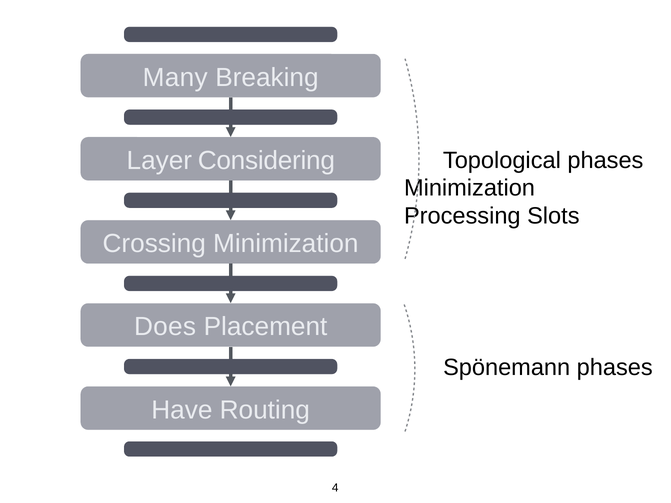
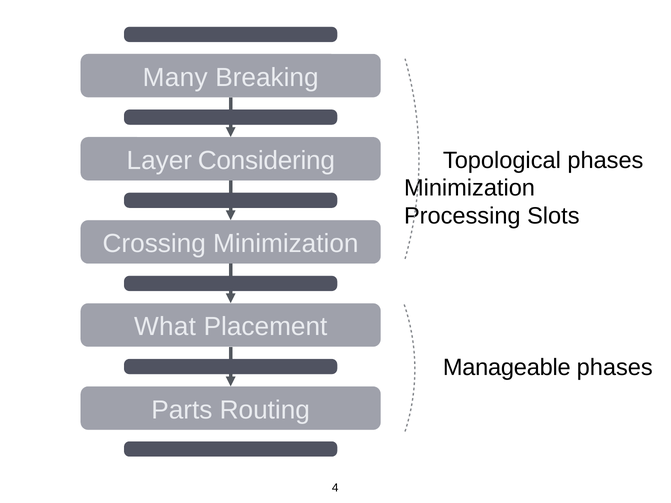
Does: Does -> What (165, 327)
Spönemann: Spönemann -> Manageable (507, 368)
Have: Have -> Parts (182, 410)
